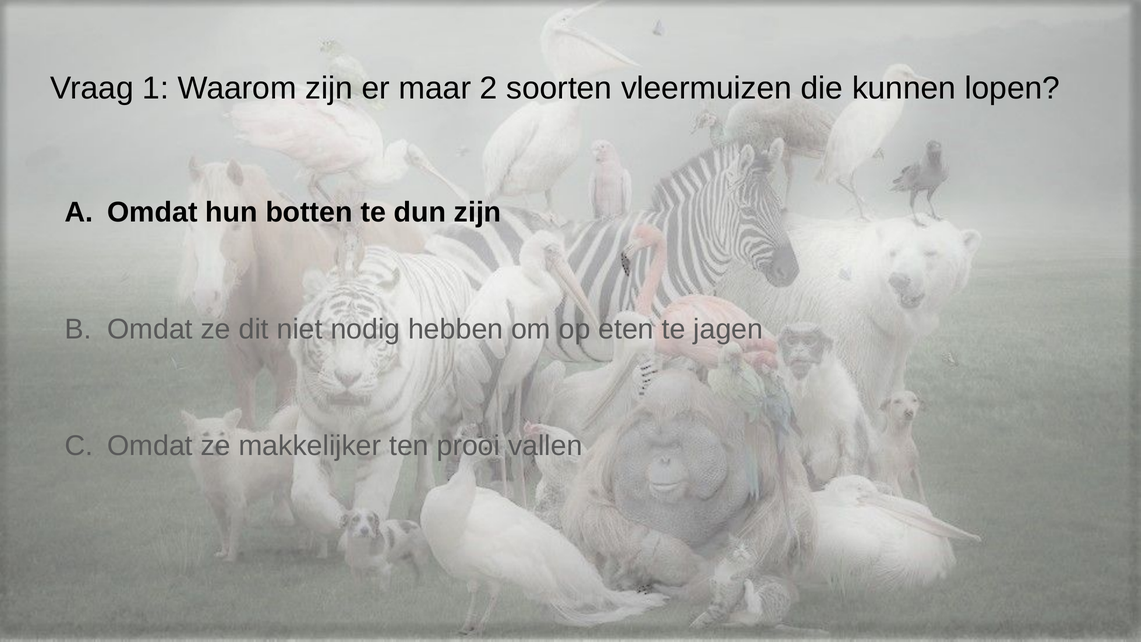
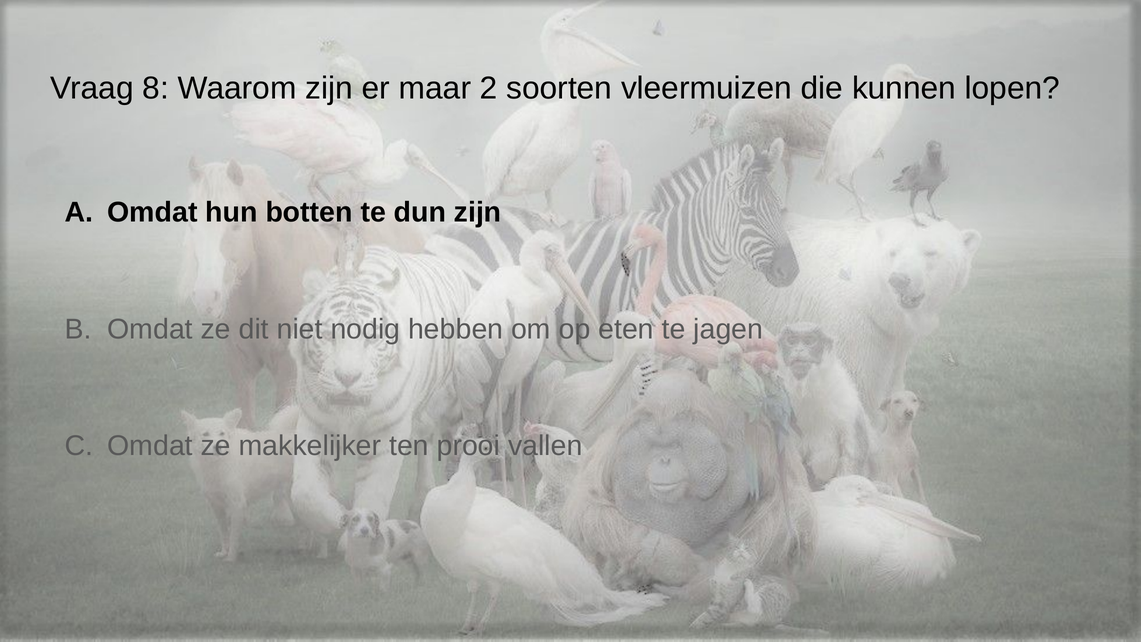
1: 1 -> 8 (156, 88)
